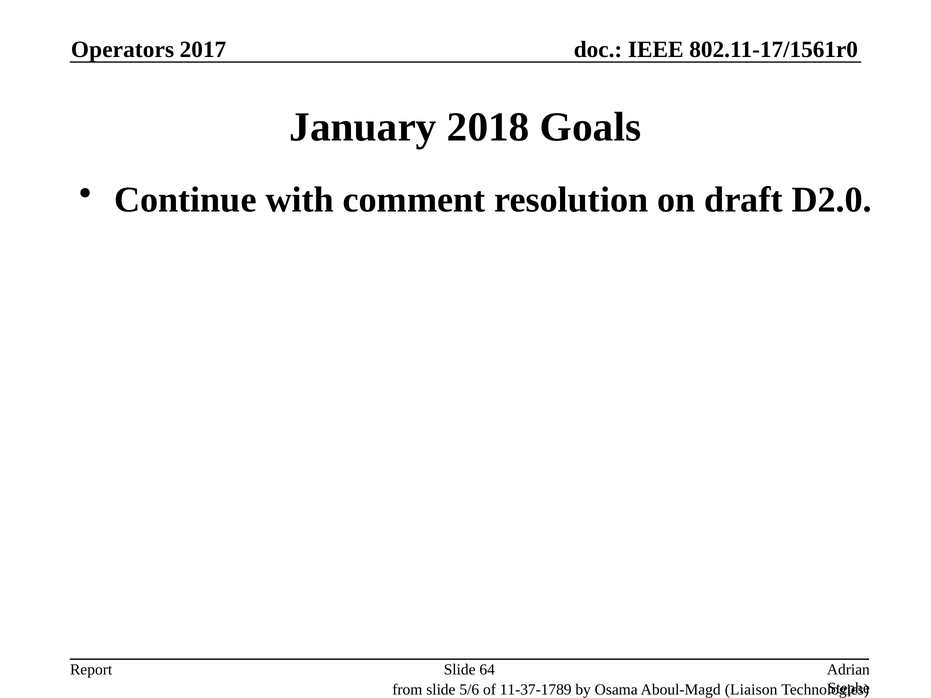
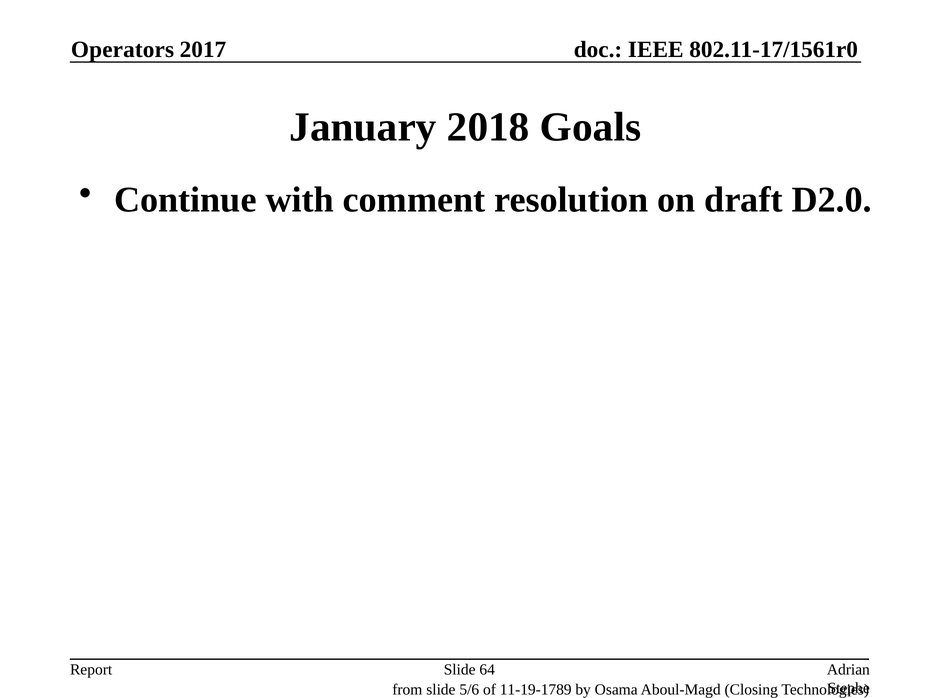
11-37-1789: 11-37-1789 -> 11-19-1789 (536, 690)
Liaison: Liaison -> Closing (751, 690)
